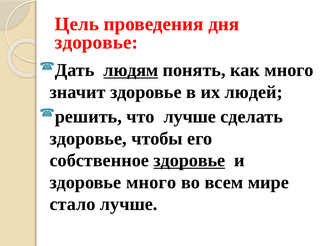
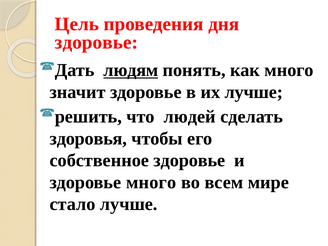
их людей: людей -> лучше (254, 92)
что лучше: лучше -> людей (190, 117)
здоровье: здоровье -> здоровья (88, 139)
здоровье underline: present -> none (189, 160)
